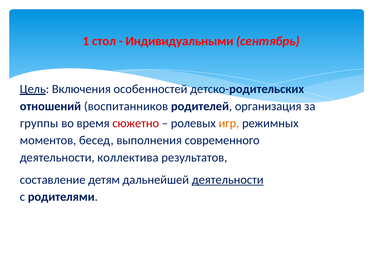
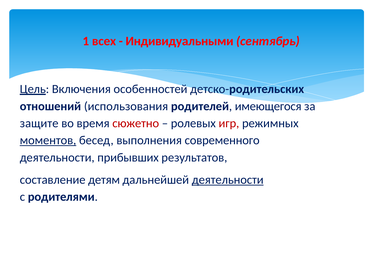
стол: стол -> всех (104, 41)
воспитанников: воспитанников -> использования (126, 106)
организация: организация -> имеющегося (268, 106)
группы: группы -> защите (39, 124)
игр colour: orange -> red (229, 124)
моментов underline: none -> present (48, 141)
коллектива: коллектива -> прибывших (128, 158)
